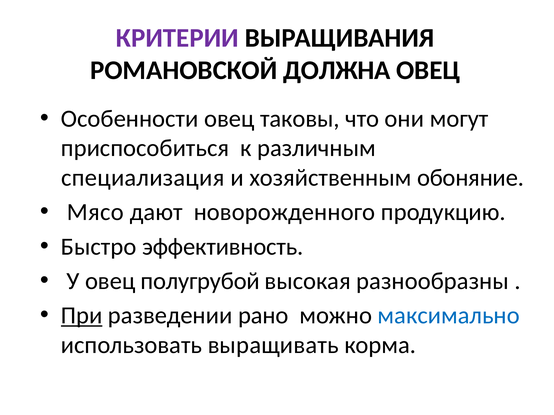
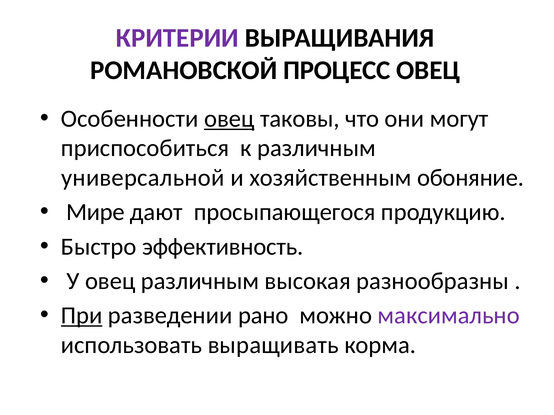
ДОЛЖНА: ДОЛЖНА -> ПРОЦЕСС (337, 70)
овец underline: none -> present (229, 119)
специализация: специализация -> универсальной (143, 178)
Мясо: Мясо -> Мире (96, 212)
новорожденного: новорожденного -> просыпающегося (285, 212)
овец полугрубой: полугрубой -> различным (200, 281)
максимально colour: blue -> purple (449, 316)
